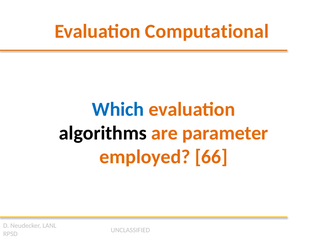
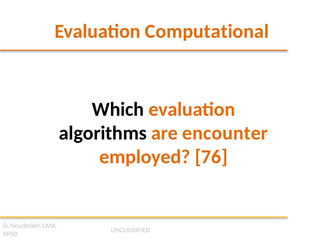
Which colour: blue -> black (118, 109)
parameter: parameter -> encounter (225, 133)
66: 66 -> 76 (211, 157)
